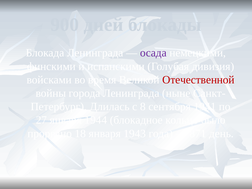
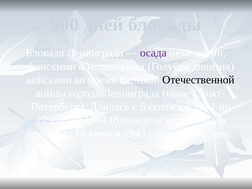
Отечественной colour: red -> black (198, 80)
